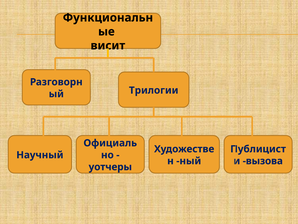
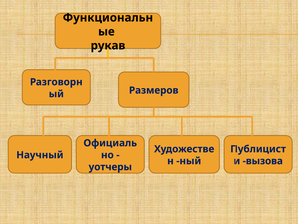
висит: висит -> рукав (108, 45)
Трилогии: Трилогии -> Размеров (154, 90)
